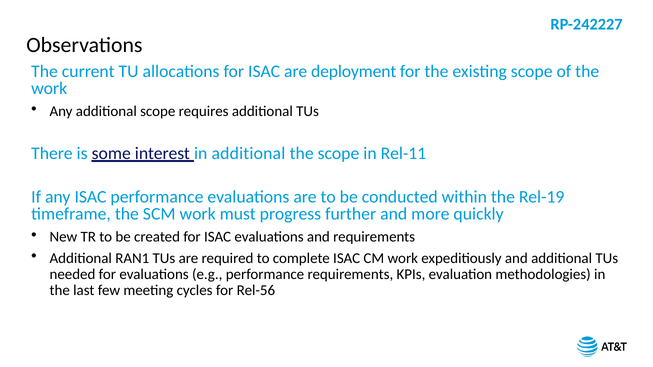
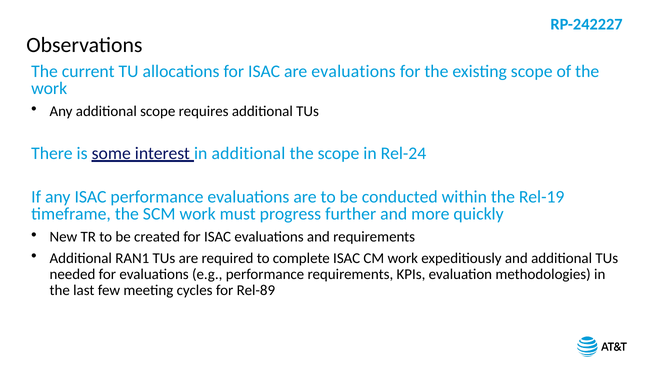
are deployment: deployment -> evaluations (354, 71)
Rel-11: Rel-11 -> Rel-24 (403, 153)
Rel-56: Rel-56 -> Rel-89 (256, 291)
